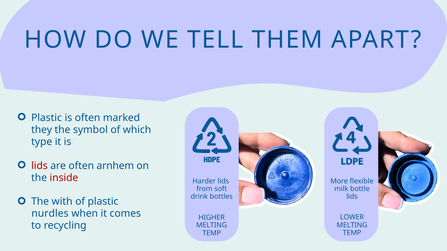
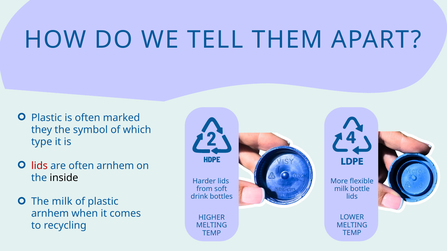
inside colour: red -> black (64, 178)
The with: with -> milk (62, 202)
nurdles: nurdles -> arnhem (50, 214)
